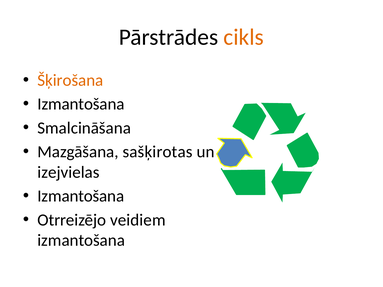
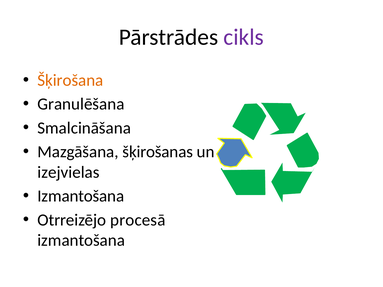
cikls colour: orange -> purple (244, 37)
Izmantošana: Izmantošana -> Granulēšana (81, 104)
sašķirotas: sašķirotas -> šķirošanas (158, 152)
veidiem: veidiem -> procesā (138, 220)
